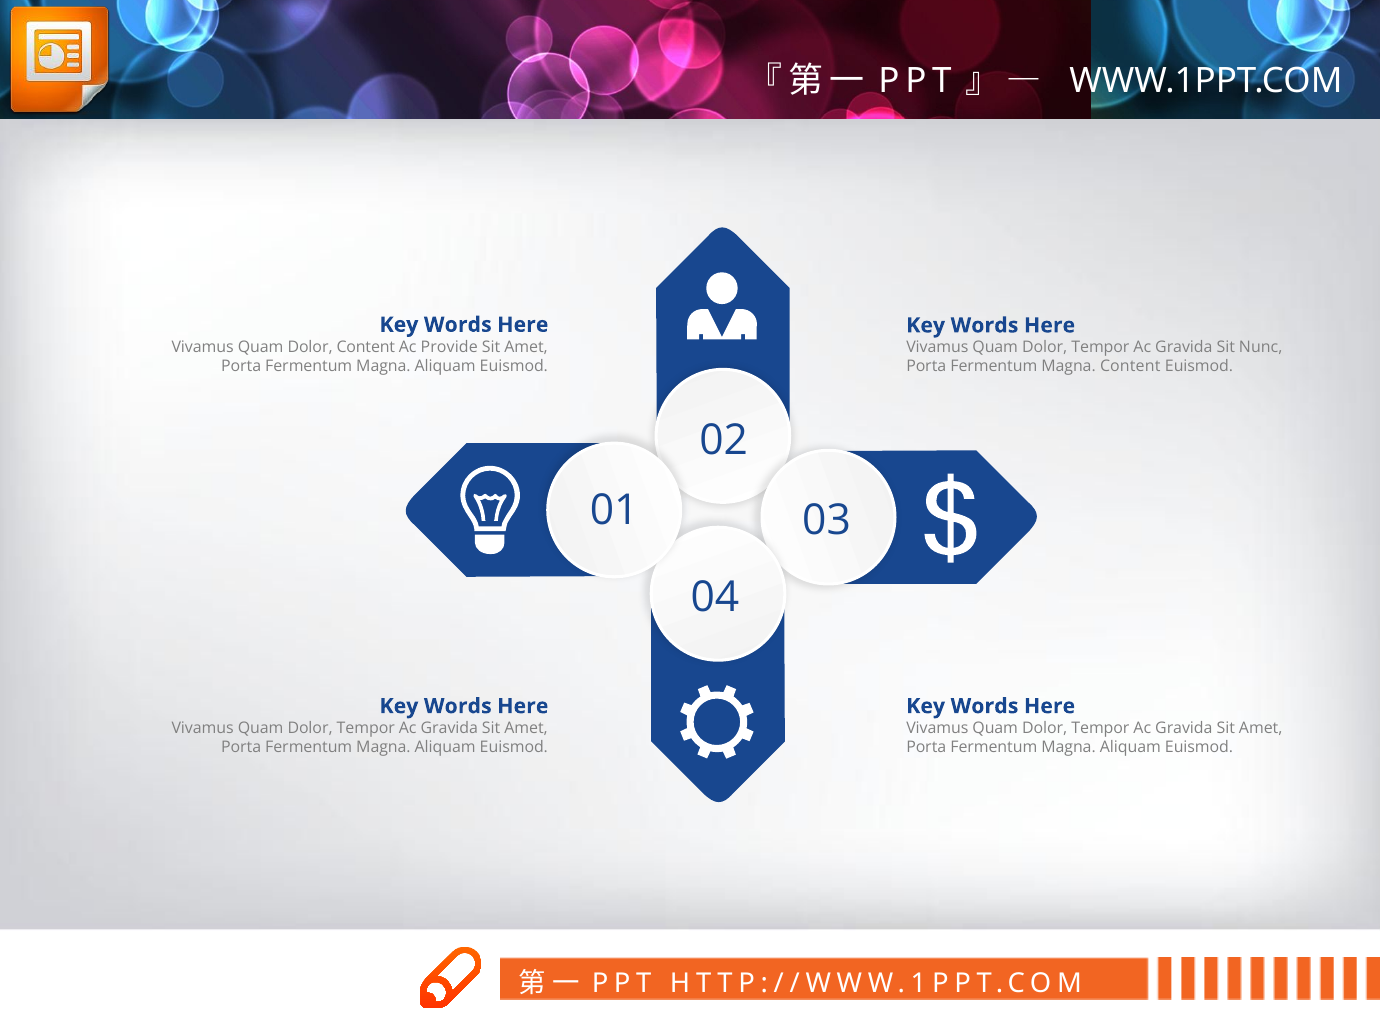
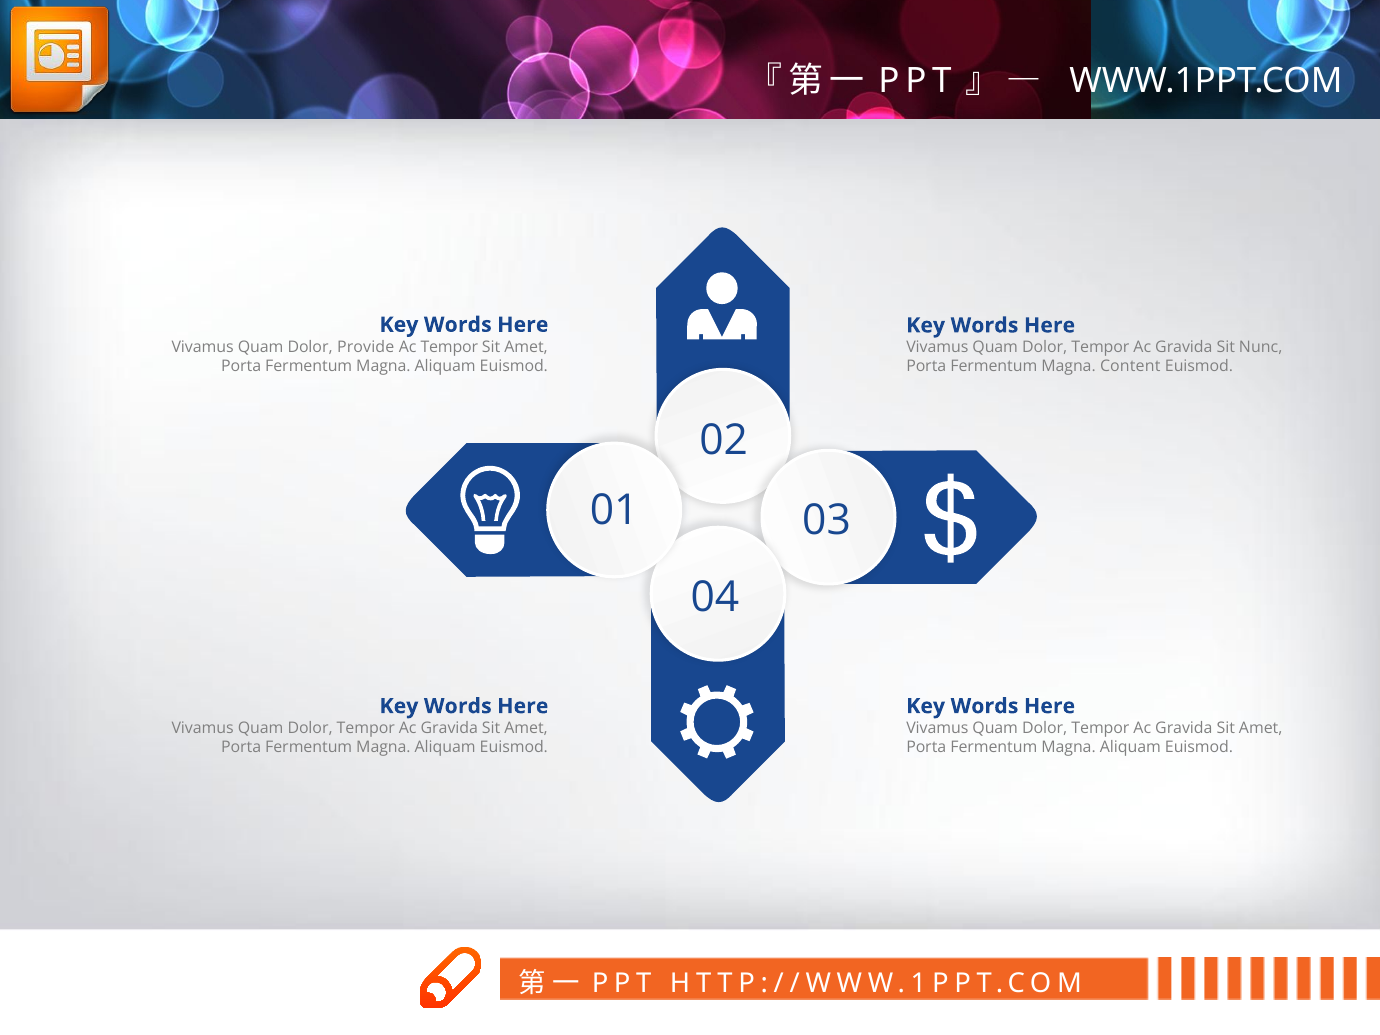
Dolor Content: Content -> Provide (366, 347)
Ac Provide: Provide -> Tempor (449, 347)
